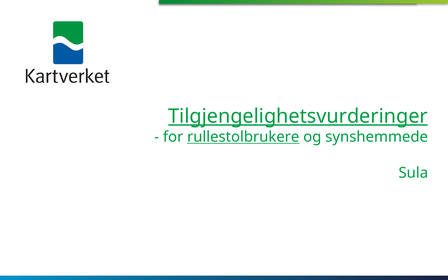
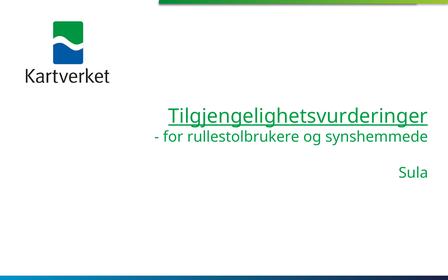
rullestolbrukere underline: present -> none (243, 137)
